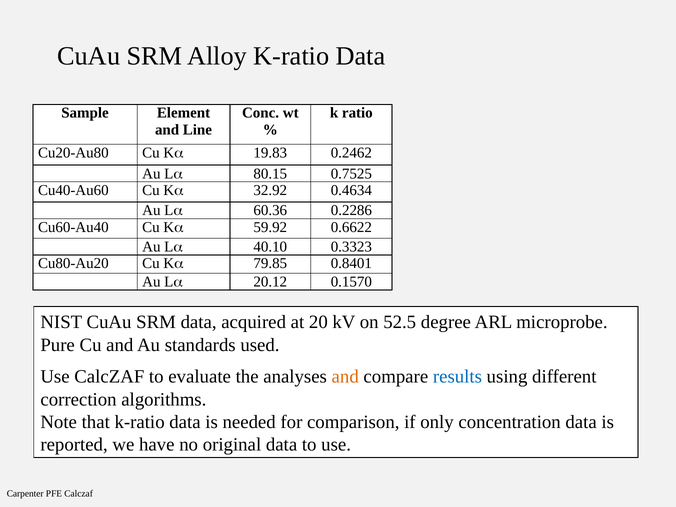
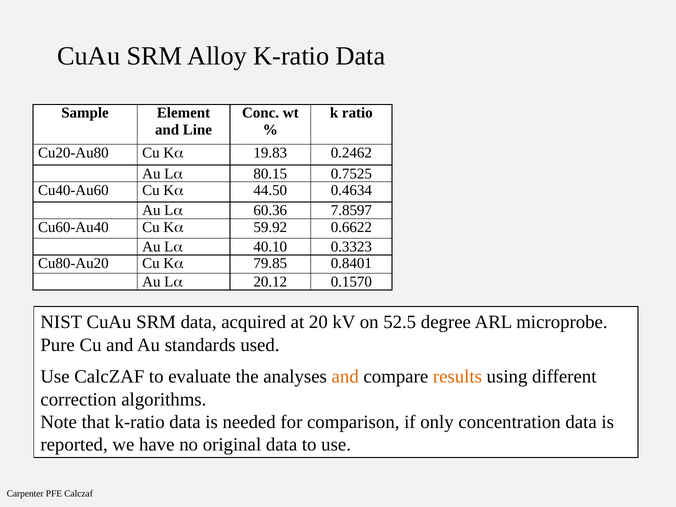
32.92: 32.92 -> 44.50 (270, 190)
0.2286: 0.2286 -> 7.8597 (351, 211)
results colour: blue -> orange (457, 377)
